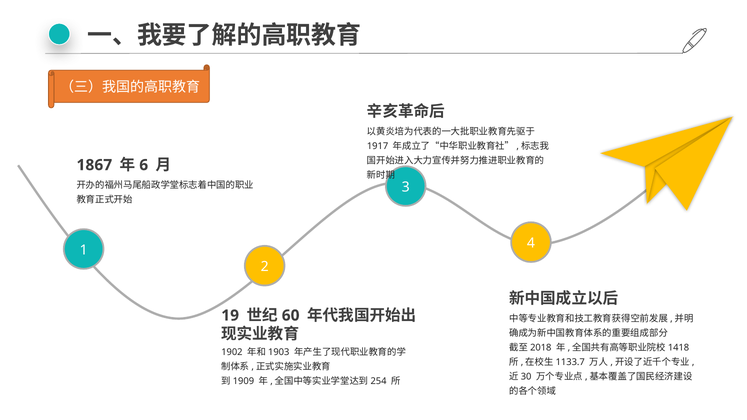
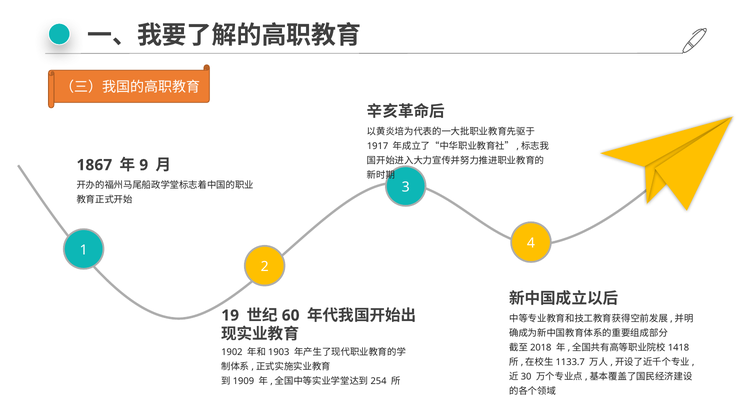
6: 6 -> 9 (144, 165)
